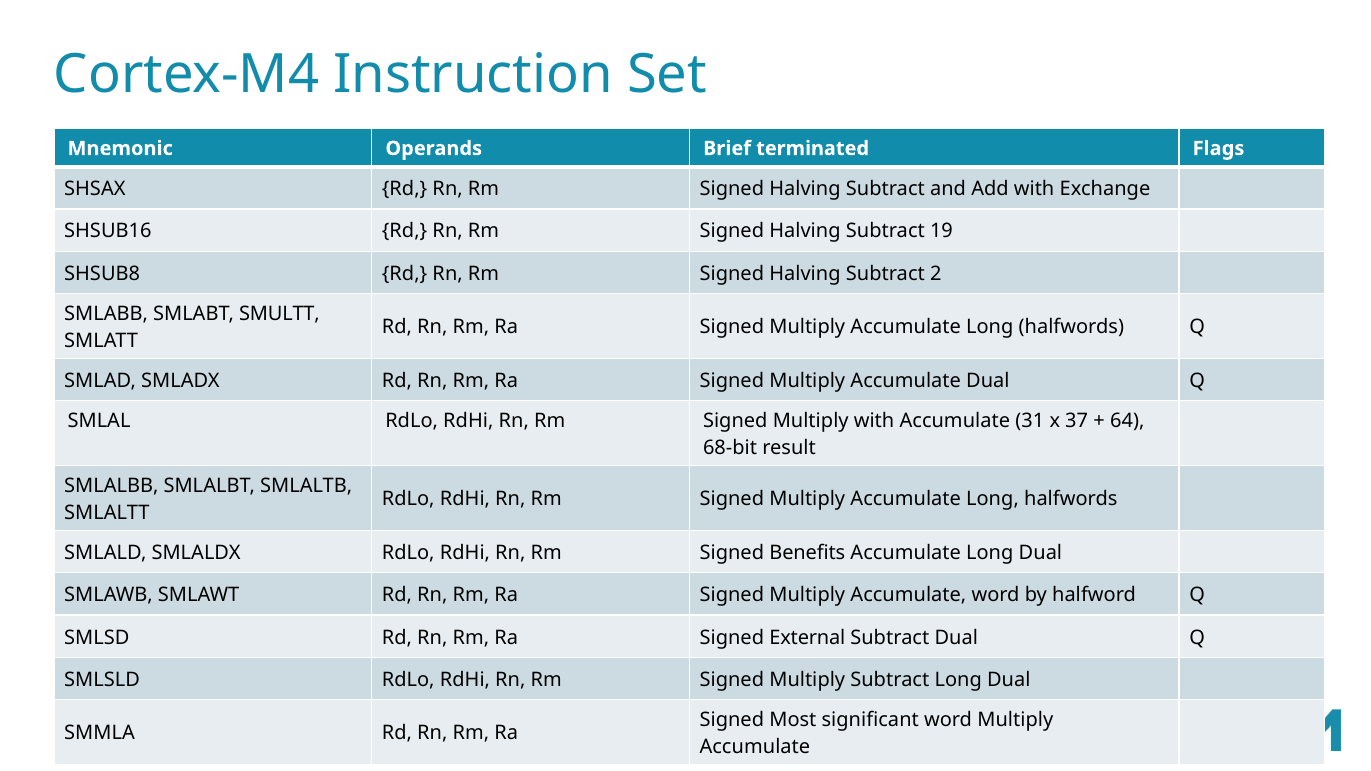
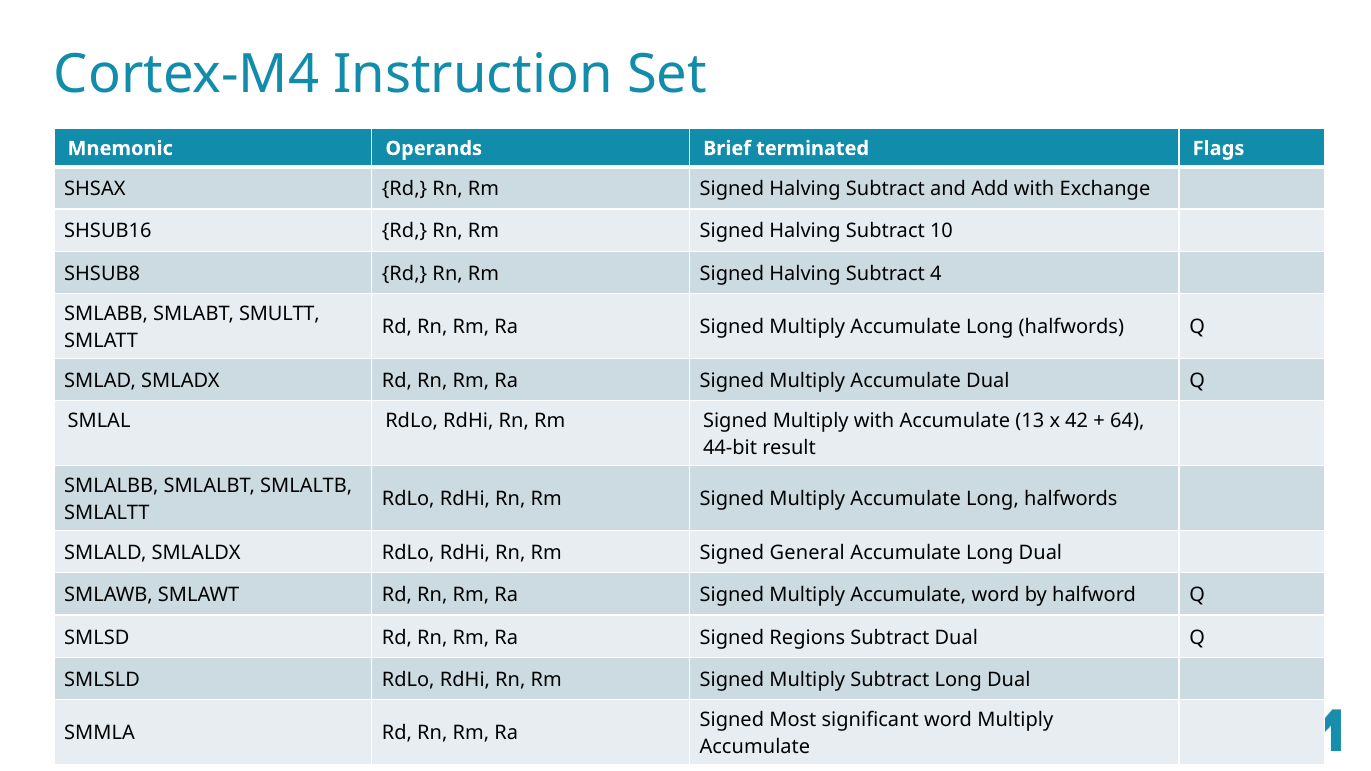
19: 19 -> 10 (942, 232)
2: 2 -> 4 (936, 274)
31: 31 -> 13 (1030, 421)
37: 37 -> 42 (1077, 421)
68-bit: 68-bit -> 44-bit (730, 448)
Benefits: Benefits -> General (807, 553)
External: External -> Regions (807, 638)
